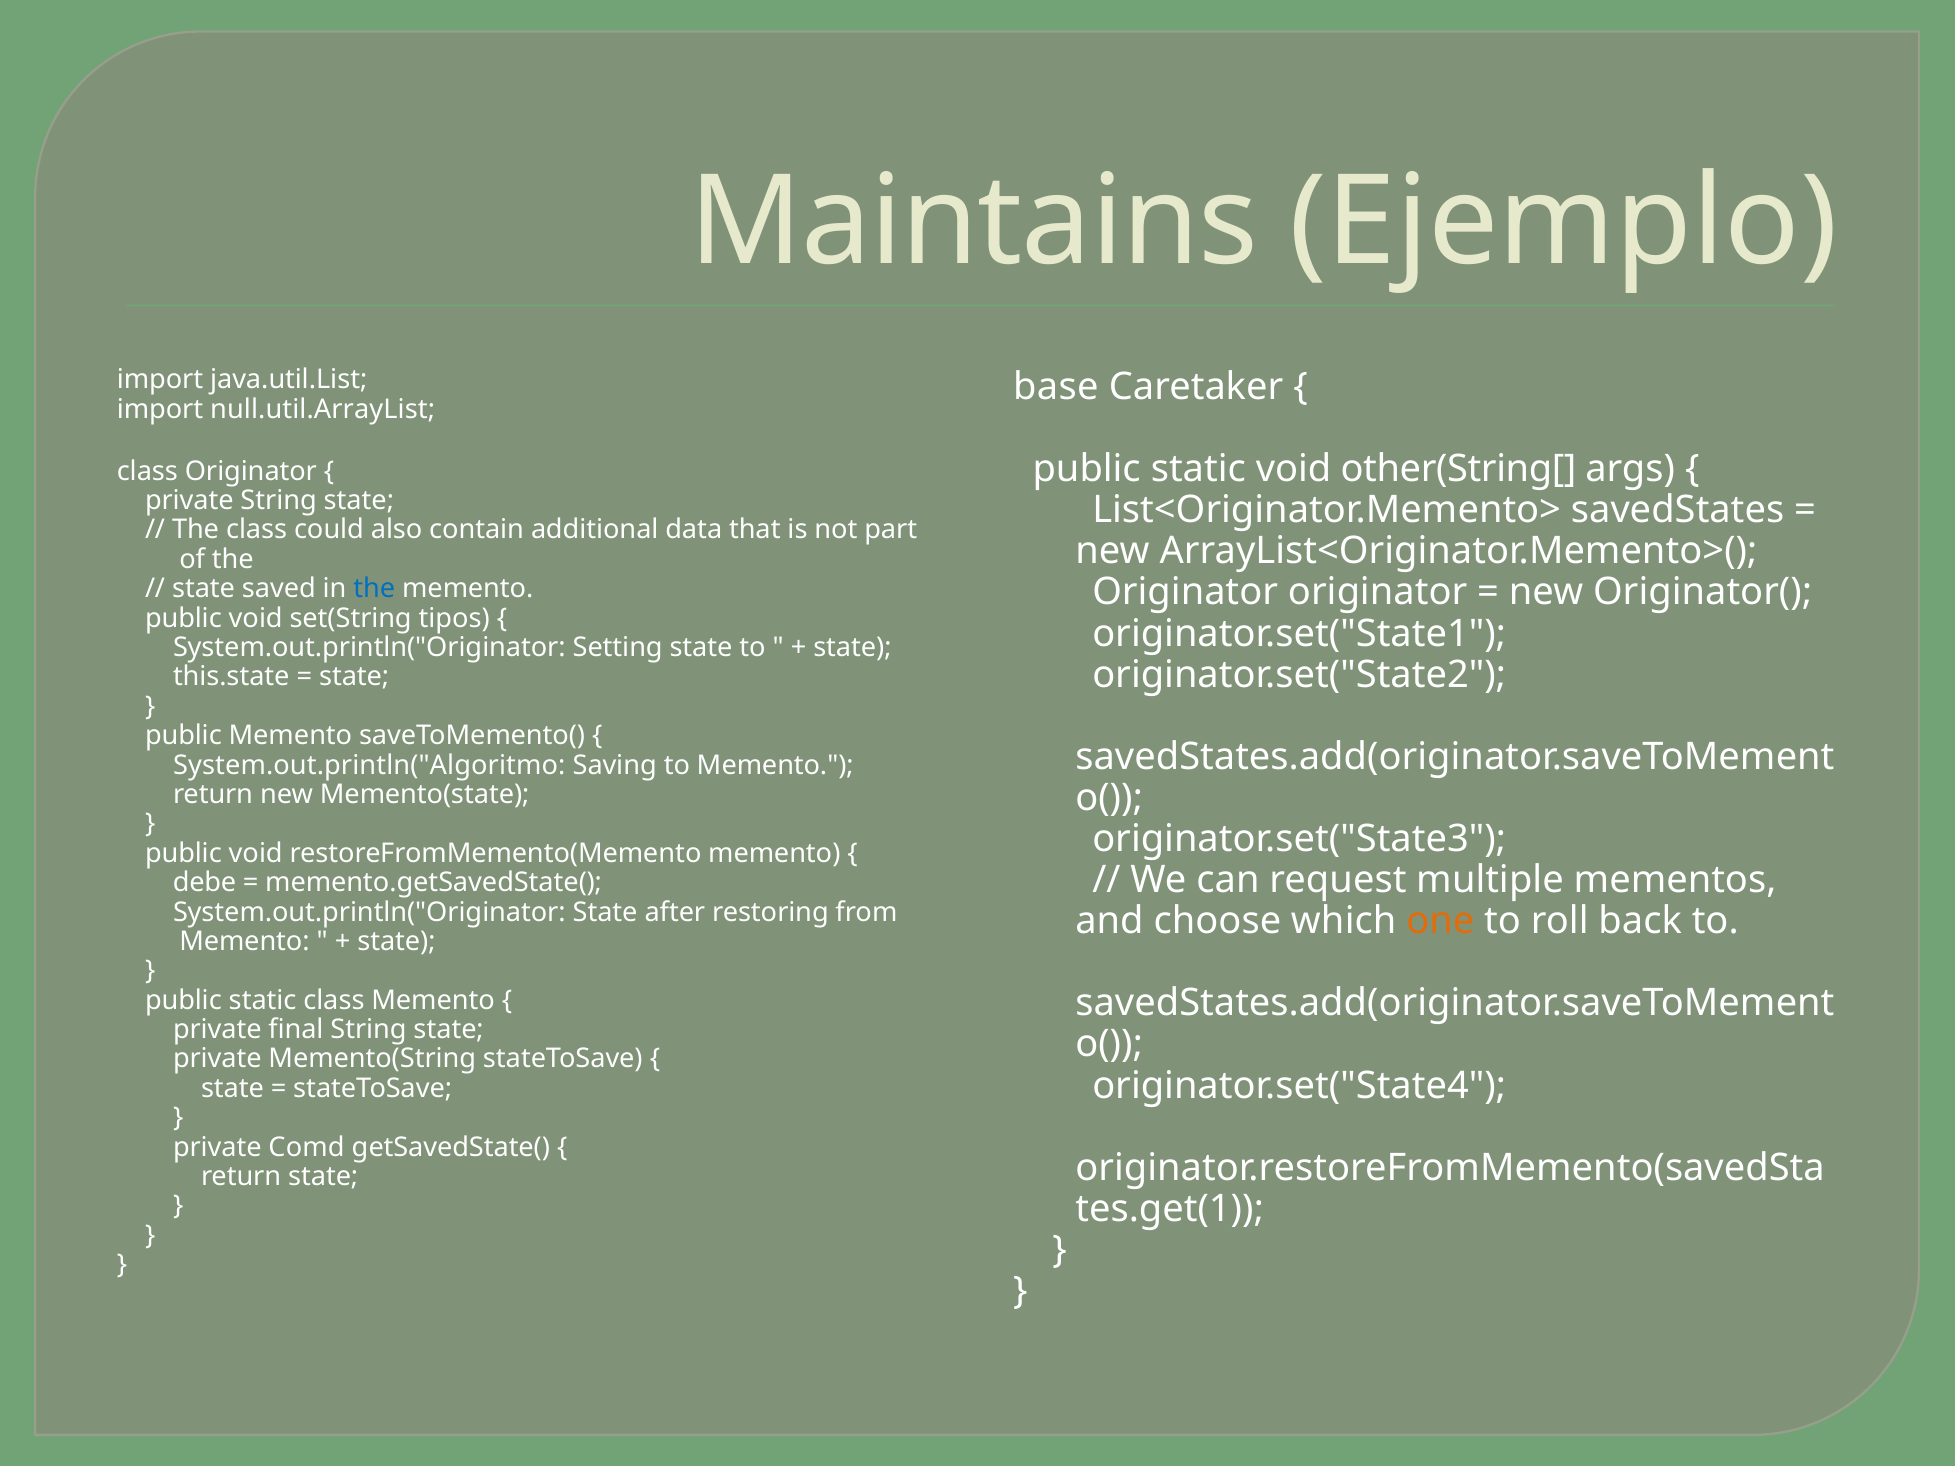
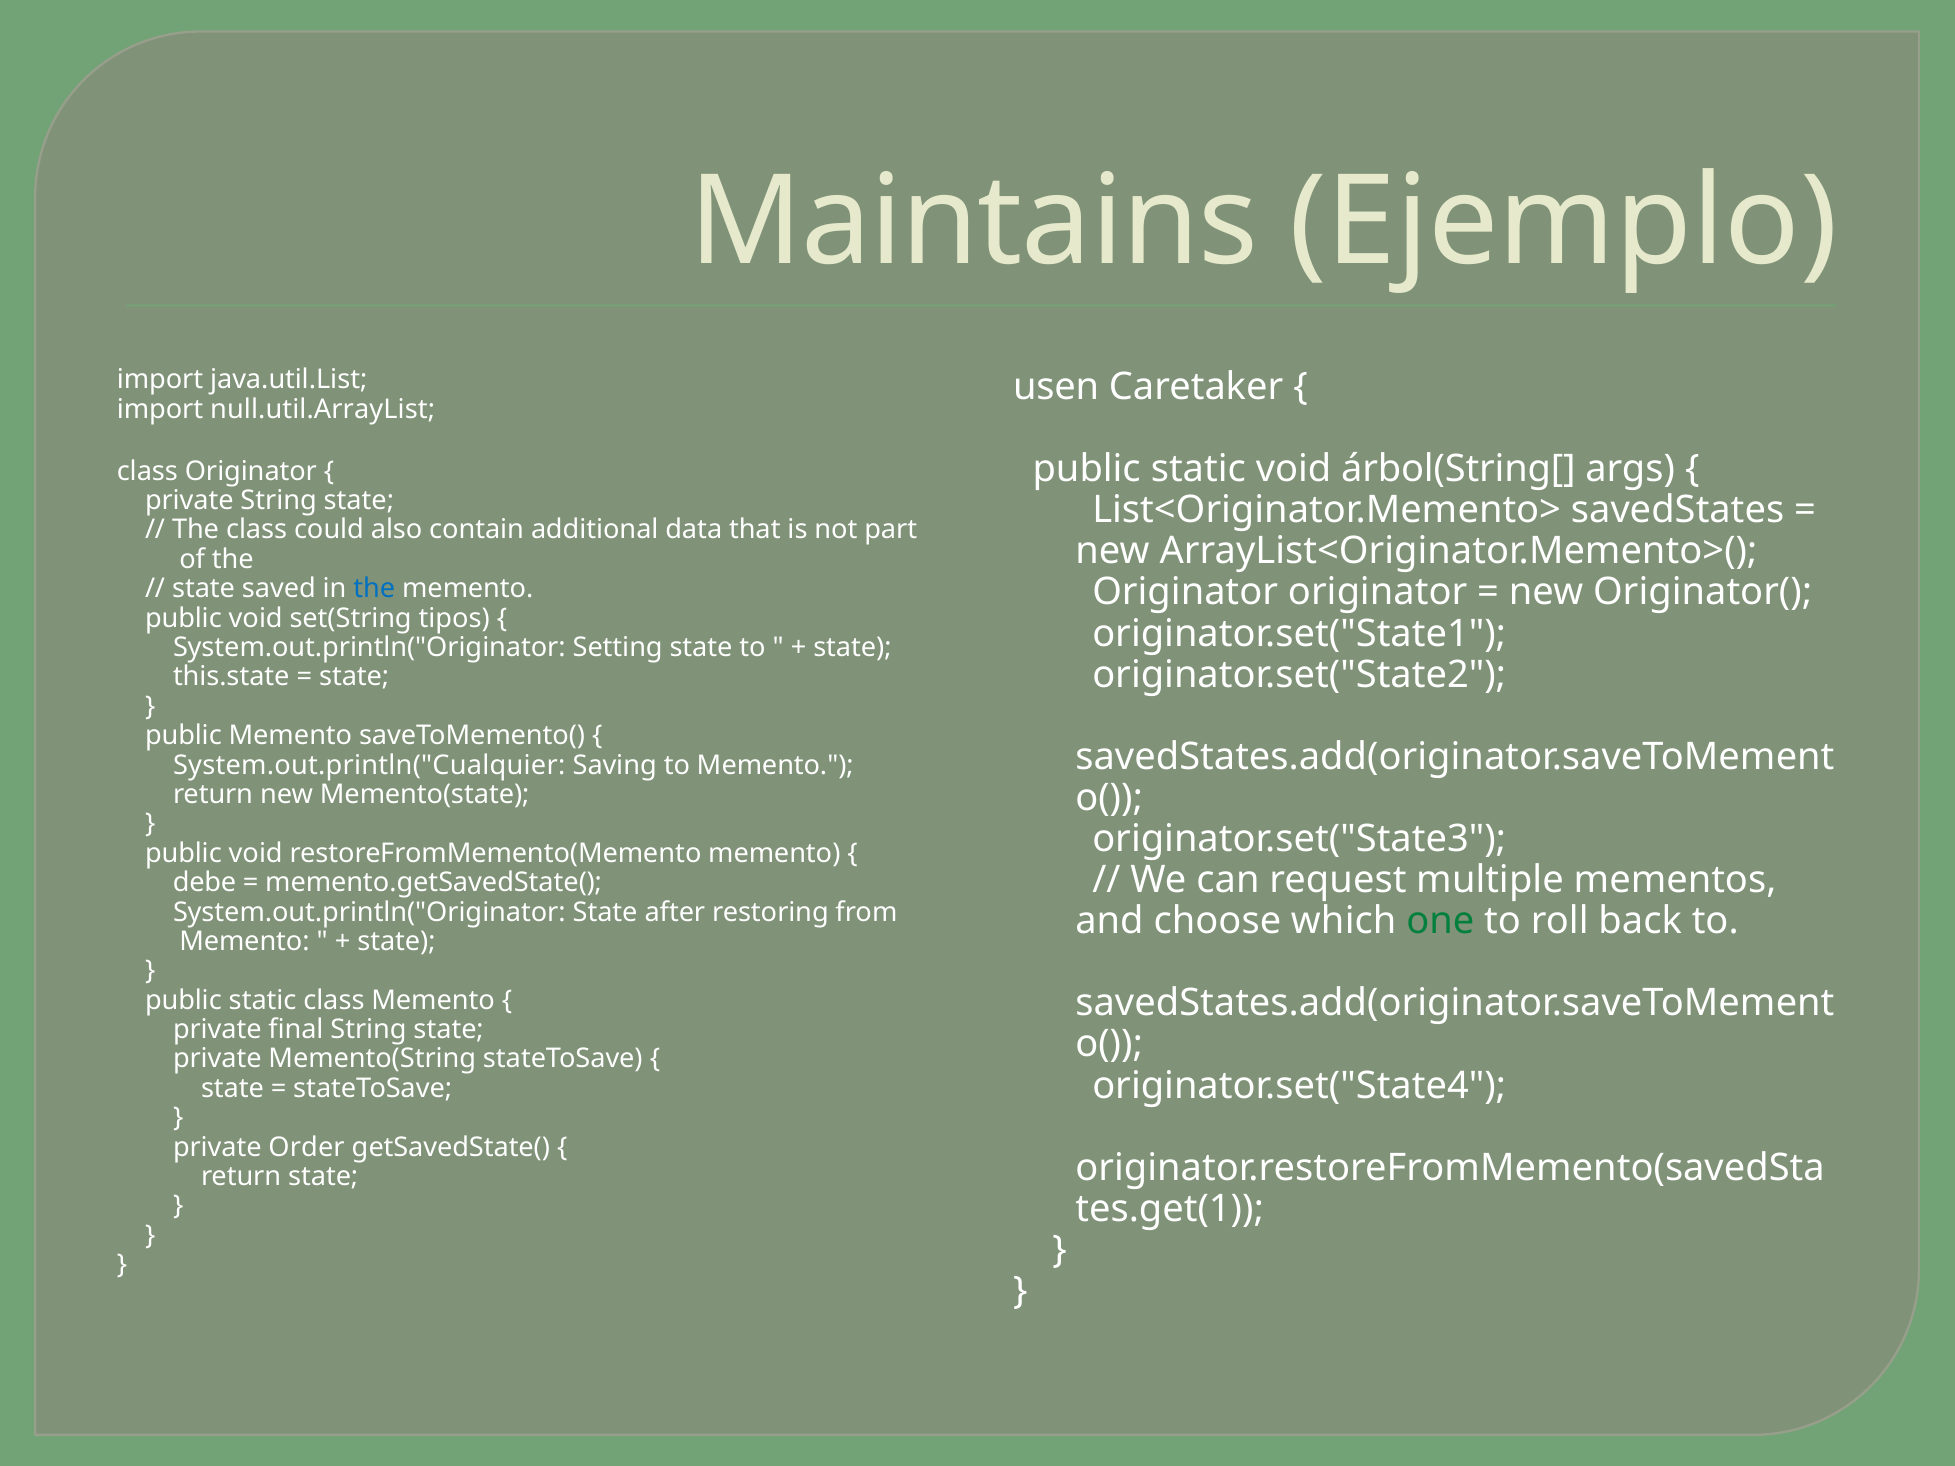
base: base -> usen (1056, 387)
other(String[: other(String[ -> árbol(String[ (1458, 469)
System.out.println("Algoritmo: System.out.println("Algoritmo -> System.out.println("Cualquier (369, 765)
one colour: orange -> green (1440, 921)
Comd: Comd -> Order (307, 1147)
